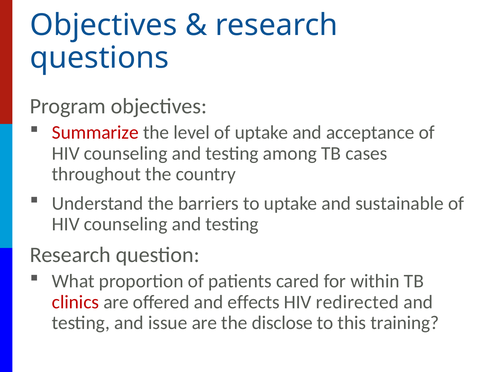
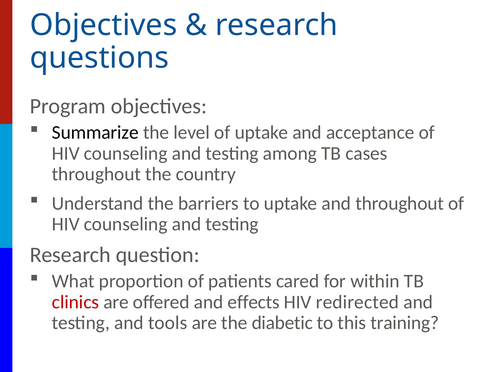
Summarize colour: red -> black (95, 133)
and sustainable: sustainable -> throughout (400, 203)
issue: issue -> tools (168, 323)
disclose: disclose -> diabetic (282, 323)
